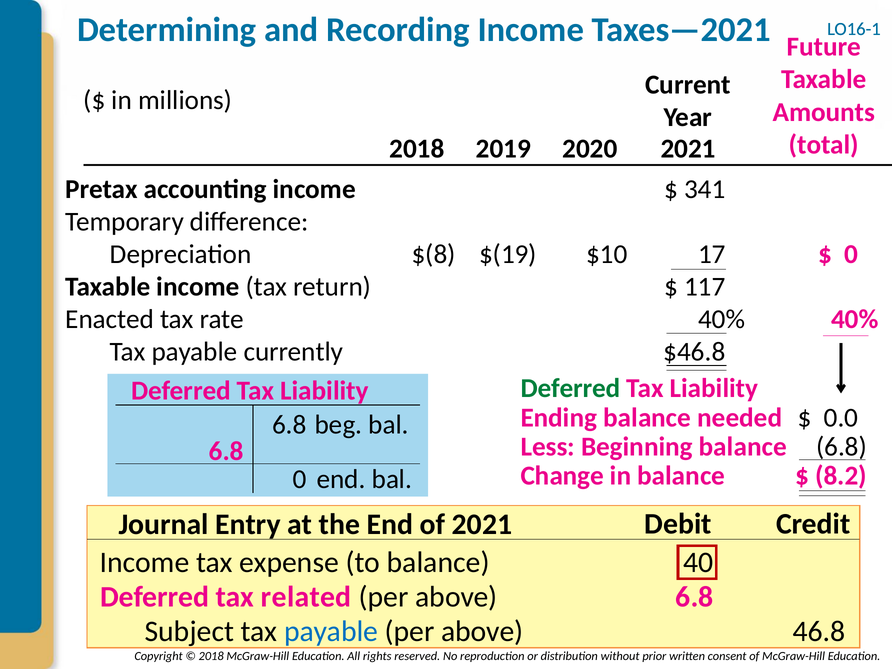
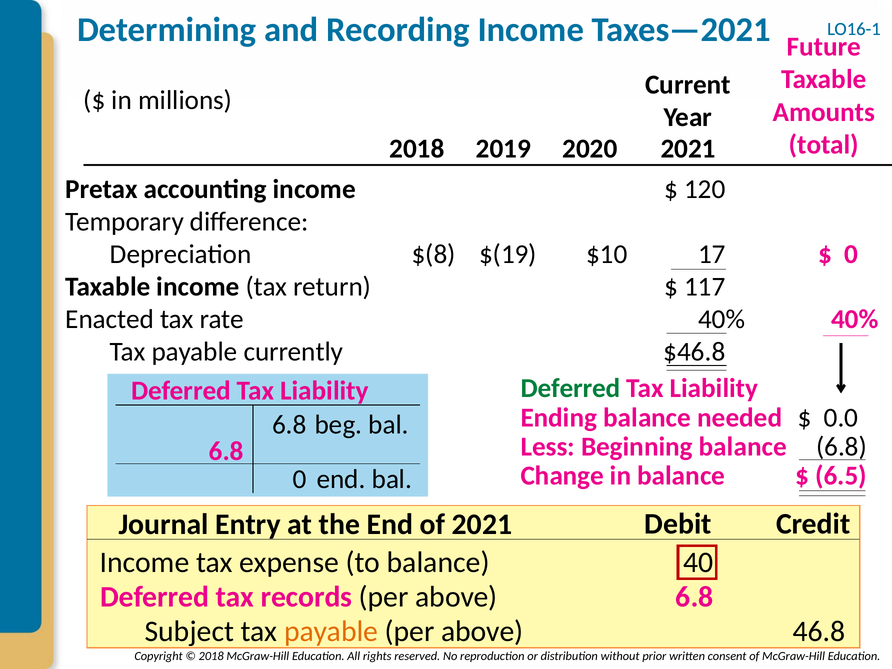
341: 341 -> 120 (705, 189)
8.2: 8.2 -> 6.5 (841, 476)
related: related -> records (306, 597)
payable colour: blue -> orange (331, 631)
